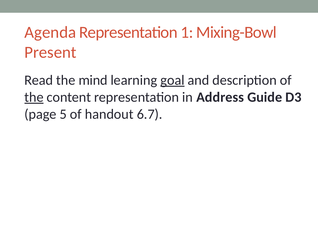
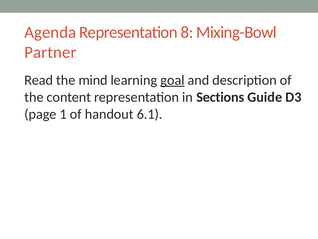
1: 1 -> 8 (187, 32)
Present: Present -> Partner (50, 52)
the underline: present -> none (34, 97)
Address: Address -> Sections (220, 97)
5: 5 -> 1 (63, 114)
6.7: 6.7 -> 6.1 (150, 114)
